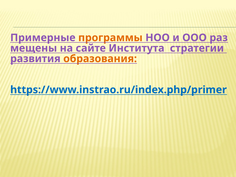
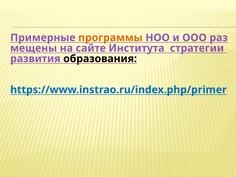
образования colour: orange -> black (100, 59)
